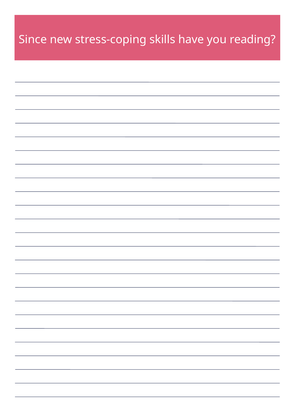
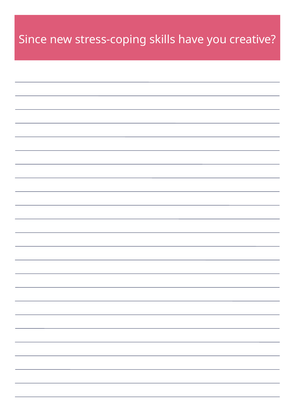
reading: reading -> creative (253, 40)
